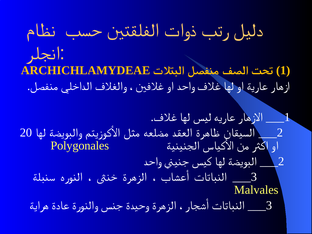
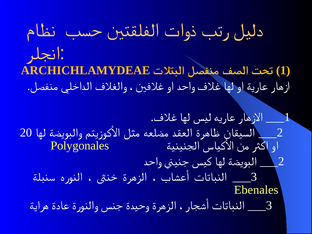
Malvales: Malvales -> Ebenales (256, 190)
